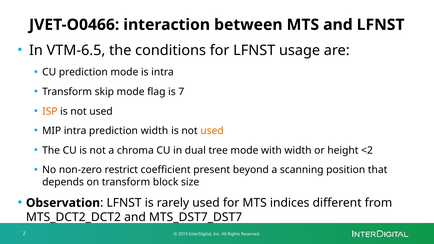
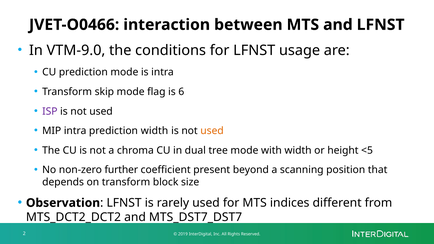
VTM-6.5: VTM-6.5 -> VTM-9.0 (76, 51)
7: 7 -> 6 (181, 92)
ISP colour: orange -> purple (50, 111)
<2: <2 -> <5 (367, 150)
restrict: restrict -> further (121, 170)
